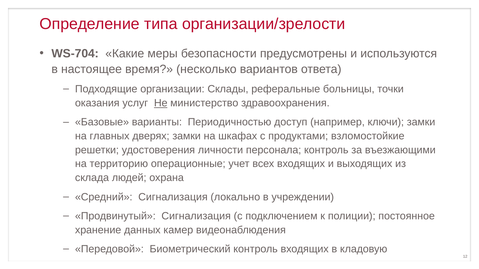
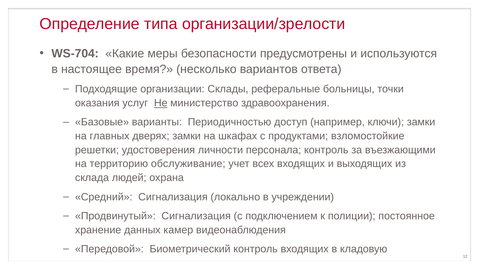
операционные: операционные -> обслуживание (188, 164)
